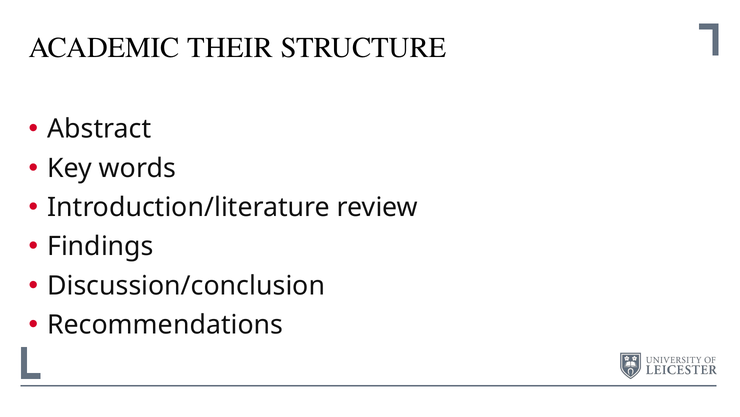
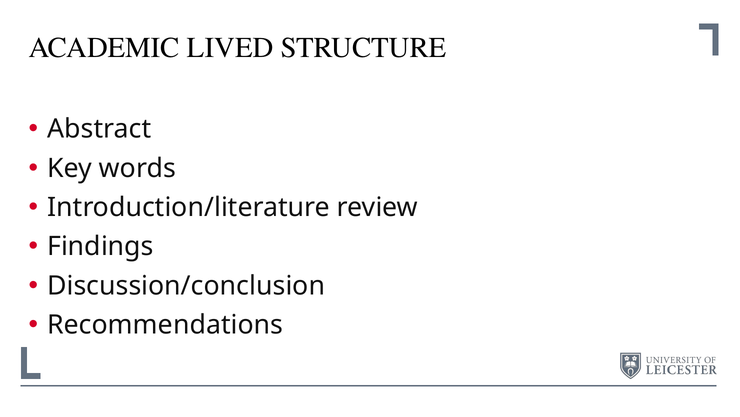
THEIR: THEIR -> LIVED (230, 48)
